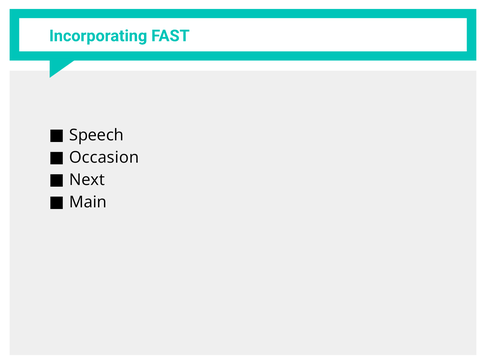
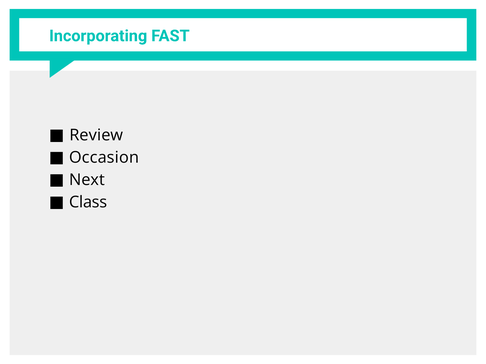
Speech: Speech -> Review (96, 135)
Main: Main -> Class (88, 202)
